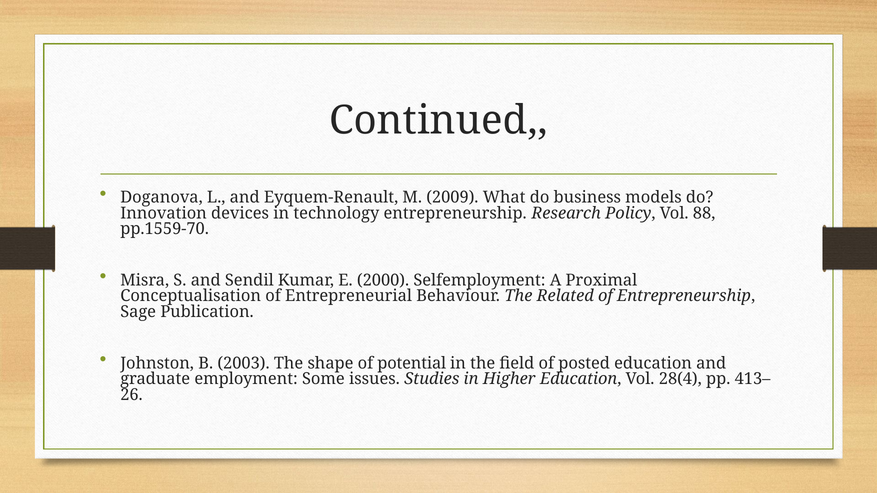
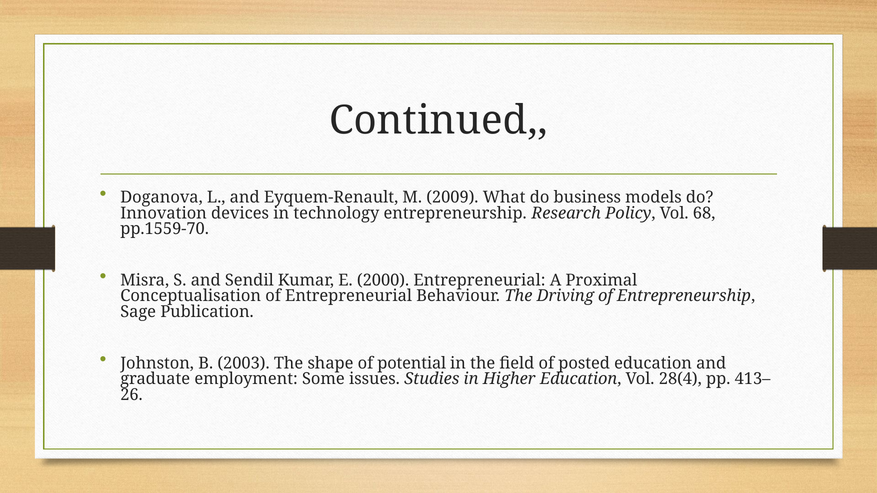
88: 88 -> 68 (704, 213)
2000 Selfemployment: Selfemployment -> Entrepreneurial (479, 280)
Related: Related -> Driving (565, 296)
